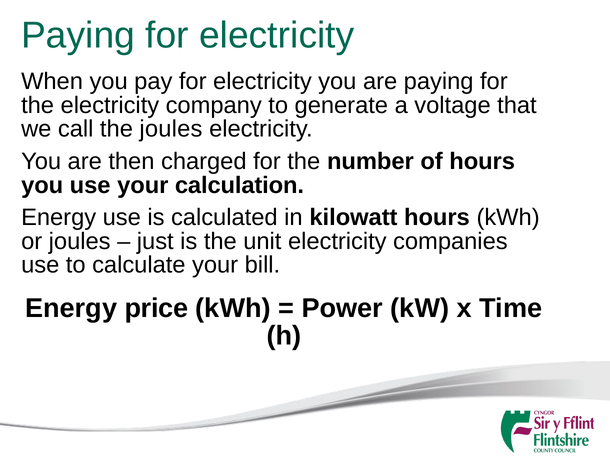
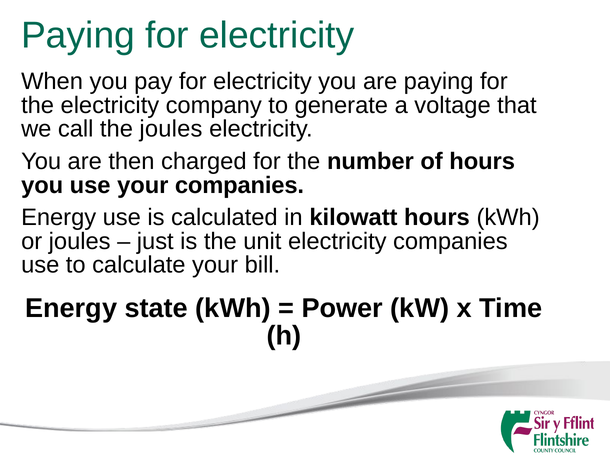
your calculation: calculation -> companies (239, 185)
price: price -> state (156, 308)
